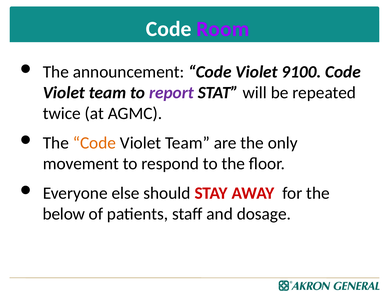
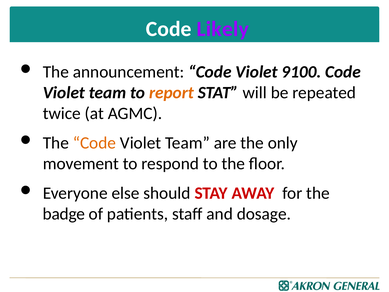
Room: Room -> Likely (223, 29)
report colour: purple -> orange (171, 93)
below: below -> badge (64, 214)
